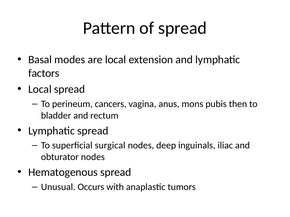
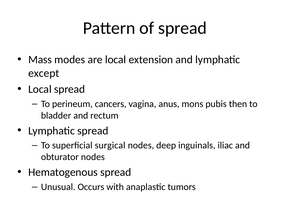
Basal: Basal -> Mass (40, 60)
factors: factors -> except (44, 73)
